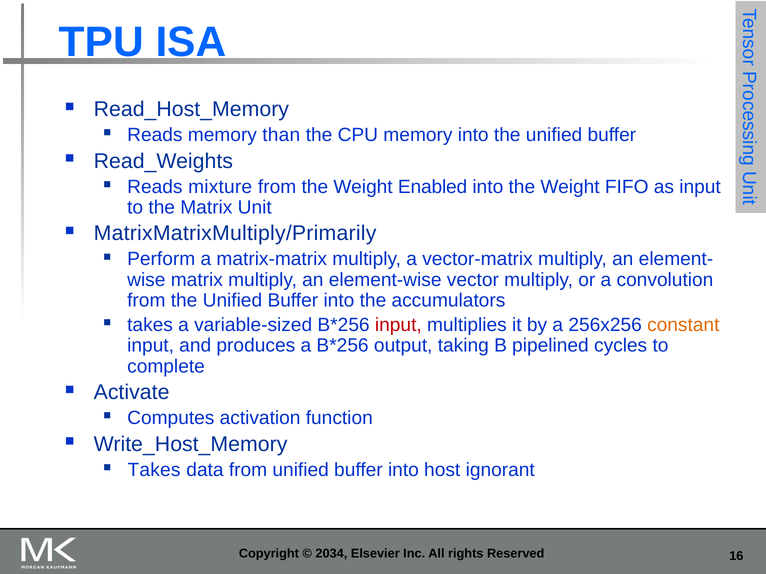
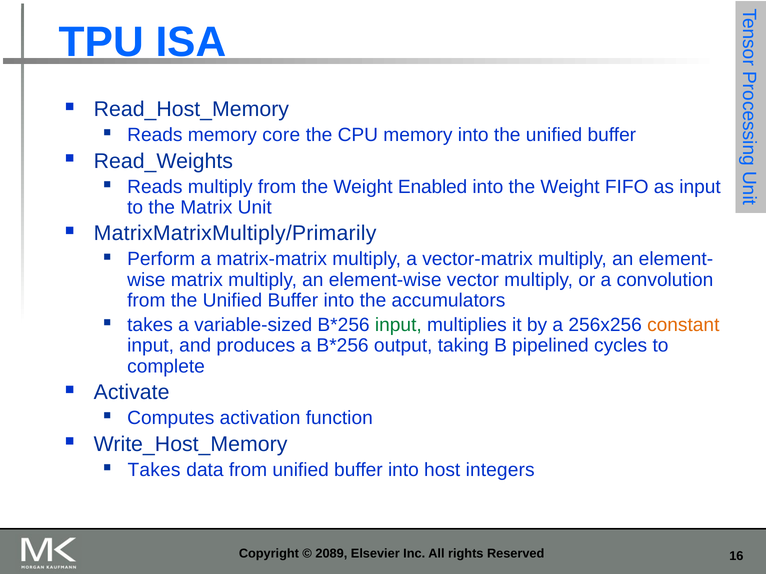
than: than -> core (281, 135)
Reads mixture: mixture -> multiply (220, 187)
input colour: red -> green (398, 325)
ignorant: ignorant -> integers (500, 470)
2034: 2034 -> 2089 (331, 554)
